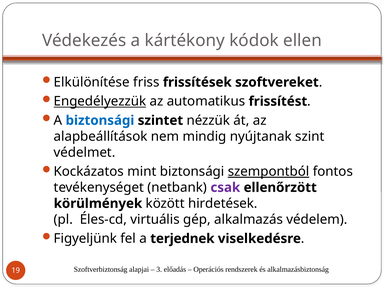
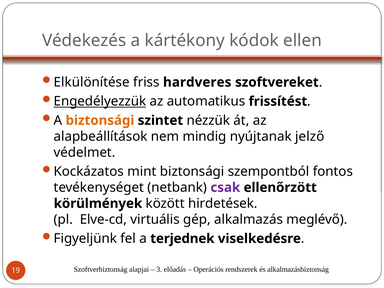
frissítések: frissítések -> hardveres (197, 82)
biztonsági colour: blue -> orange (100, 120)
szint: szint -> jelző (310, 136)
szempontból underline: present -> none (269, 172)
Éles-cd: Éles-cd -> Elve-cd (103, 219)
védelem: védelem -> meglévő (317, 219)
